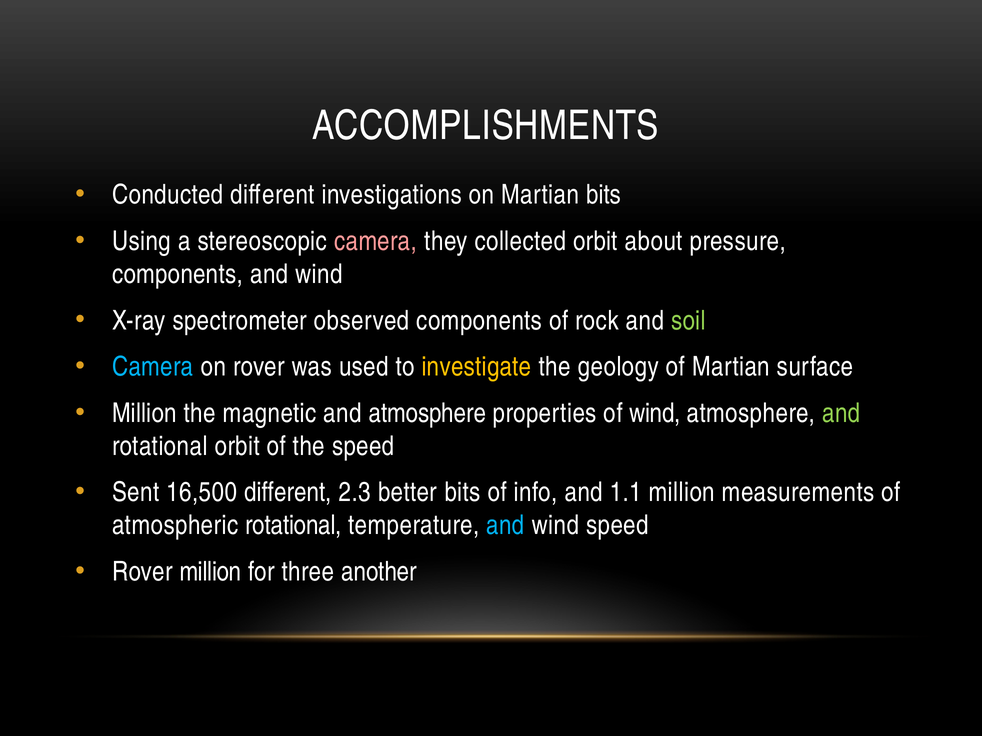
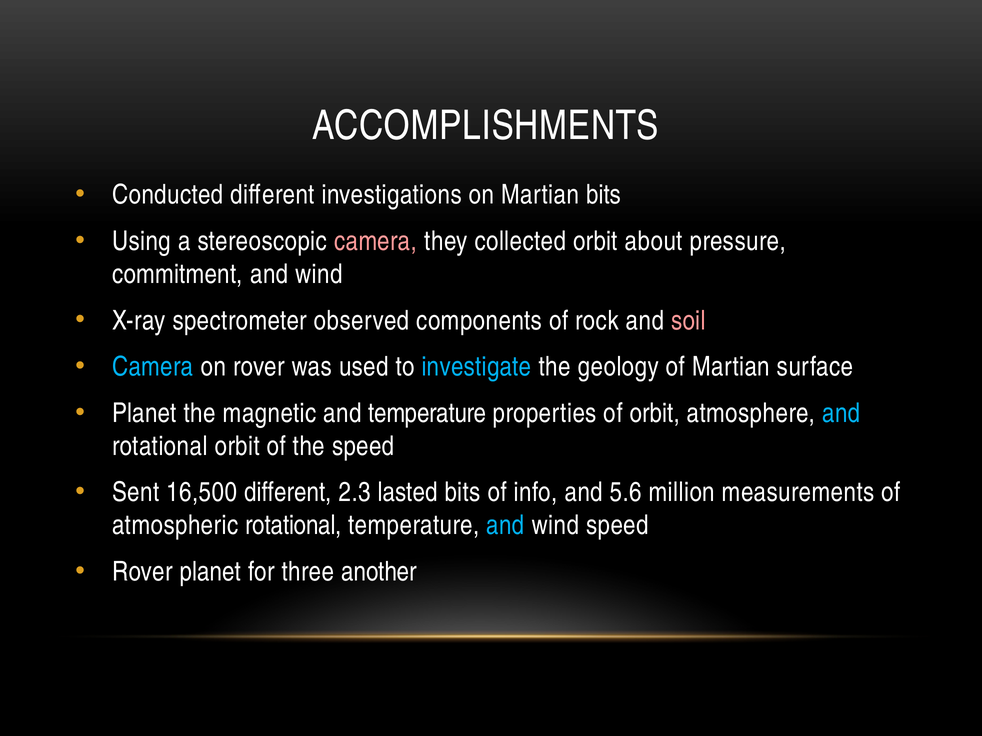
components: components -> commitment (177, 274)
soil colour: light green -> pink (688, 321)
investigate colour: yellow -> light blue (477, 367)
Million: Million -> Planet (144, 414)
and atmosphere: atmosphere -> temperature (427, 414)
of wind: wind -> orbit (655, 414)
and colour: light green -> light blue (841, 414)
better: better -> lasted (408, 493)
1.1: 1.1 -> 5.6 (626, 493)
Rover million: million -> planet (210, 572)
